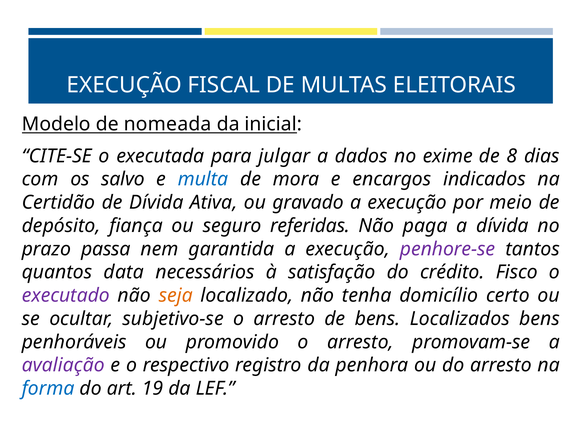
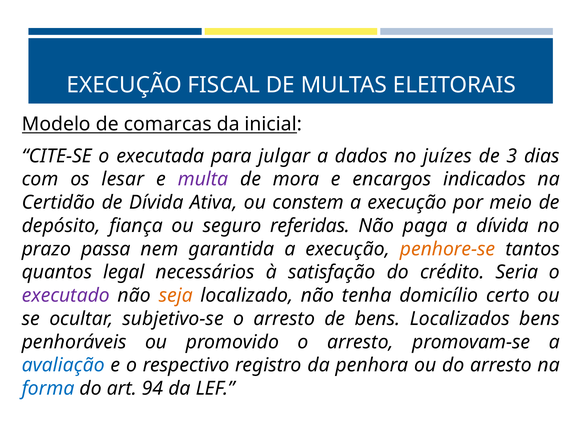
nomeada: nomeada -> comarcas (168, 124)
exime: exime -> juízes (448, 156)
8: 8 -> 3 (512, 156)
salvo: salvo -> lesar (123, 179)
multa colour: blue -> purple (203, 179)
gravado: gravado -> constem (308, 203)
penhore-se colour: purple -> orange (448, 249)
data: data -> legal (124, 273)
Fisco: Fisco -> Seria (517, 273)
avaliação colour: purple -> blue (63, 366)
19: 19 -> 94 (153, 389)
